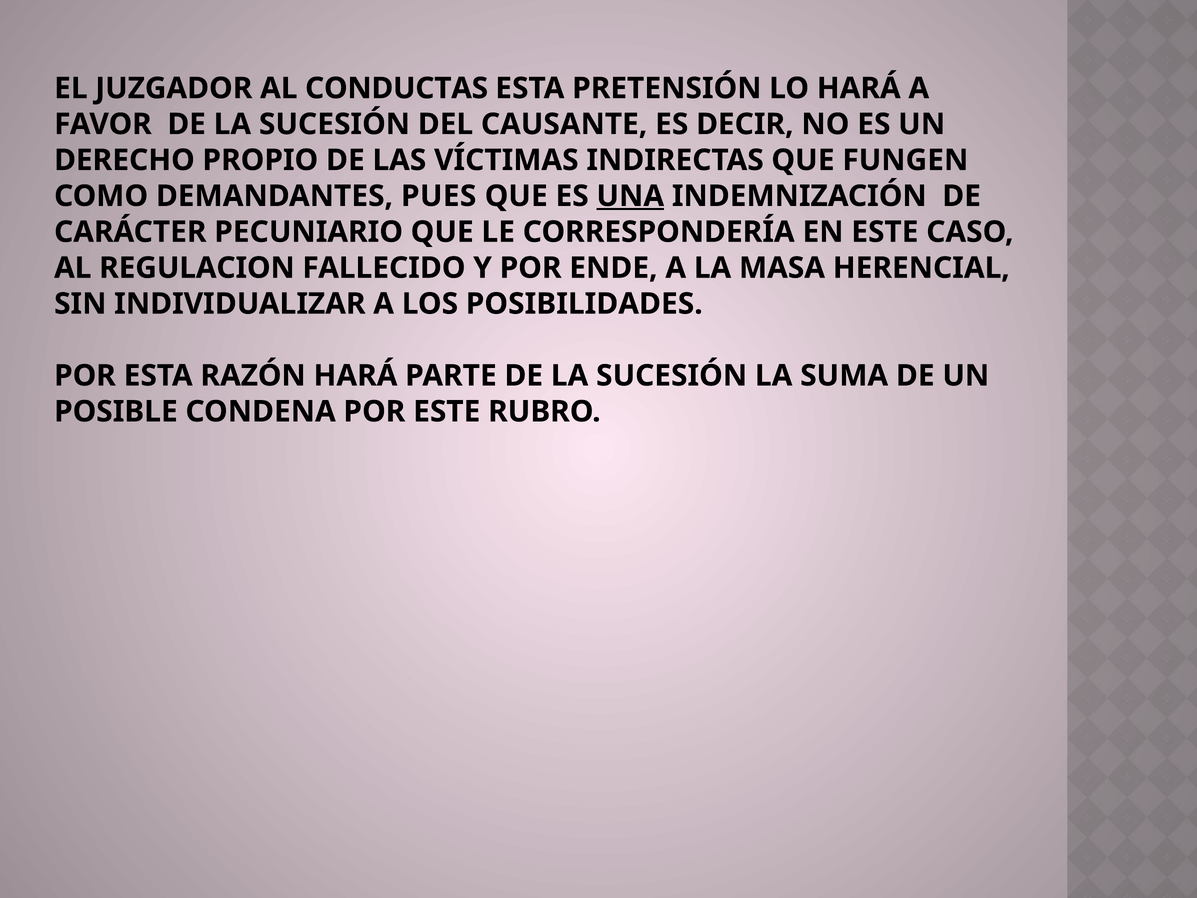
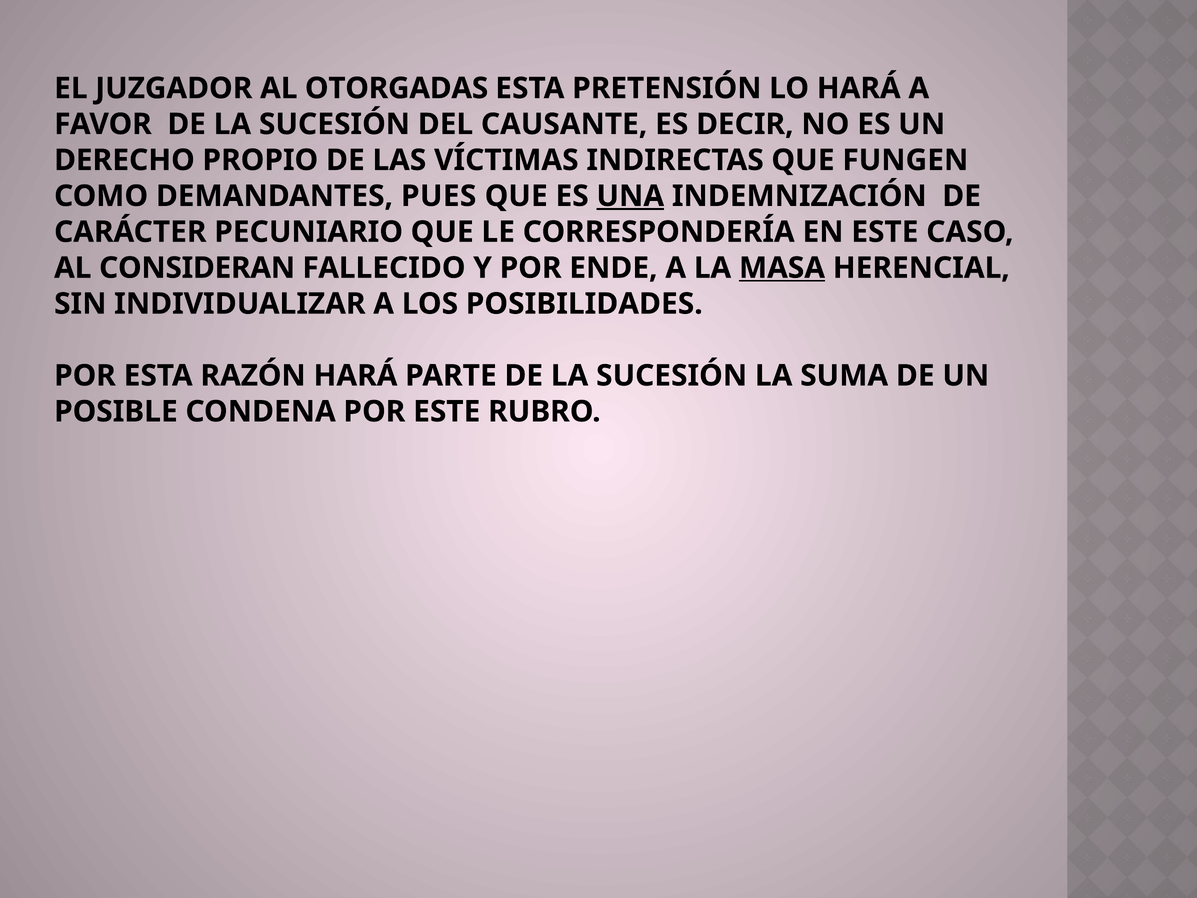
CONDUCTAS: CONDUCTAS -> OTORGADAS (397, 88)
REGULACION: REGULACION -> CONSIDERAN (197, 268)
MASA underline: none -> present (782, 268)
